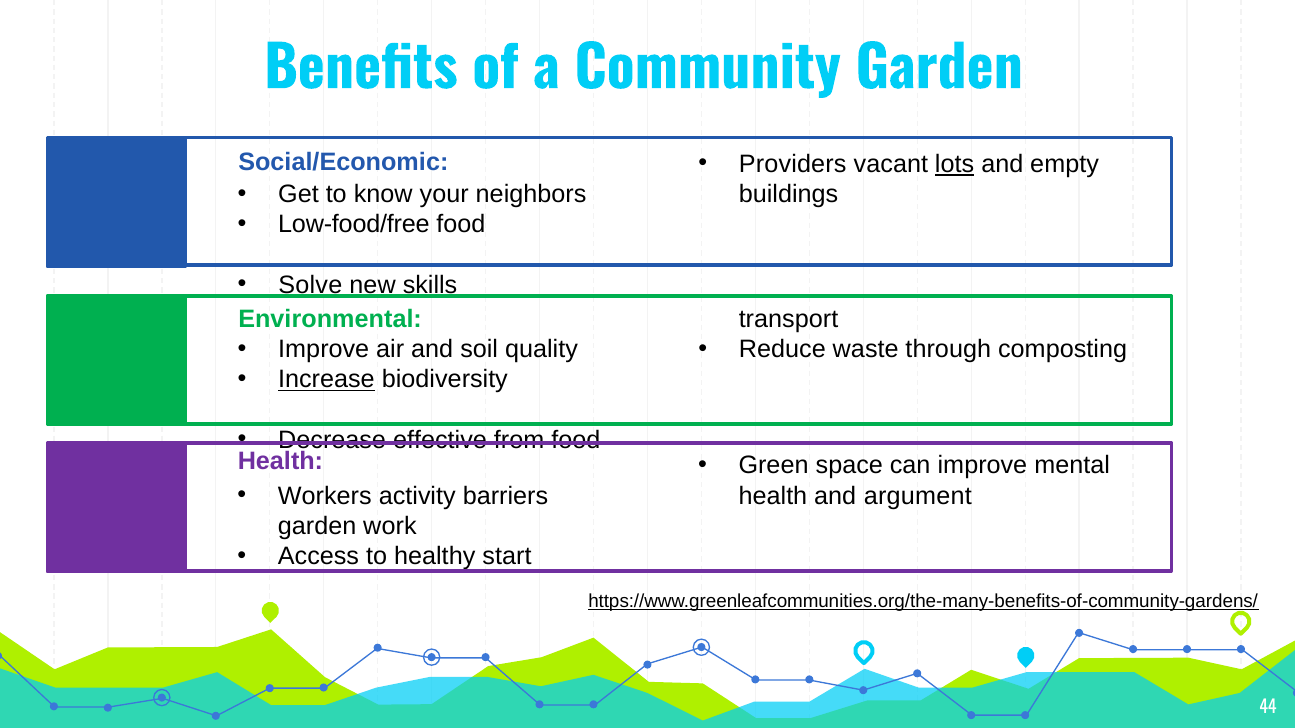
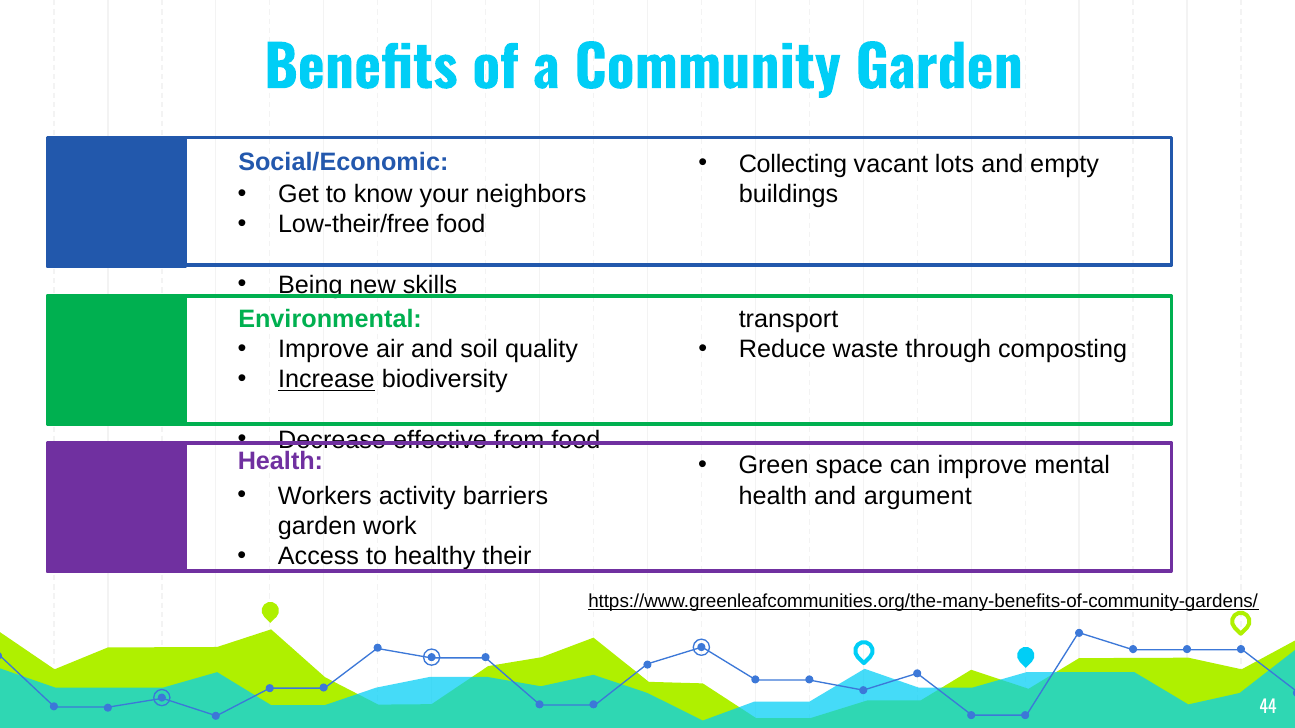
Providers: Providers -> Collecting (793, 164)
lots underline: present -> none (955, 164)
Low-food/free: Low-food/free -> Low-their/free (354, 225)
Solve: Solve -> Being (310, 285)
start: start -> their (507, 556)
